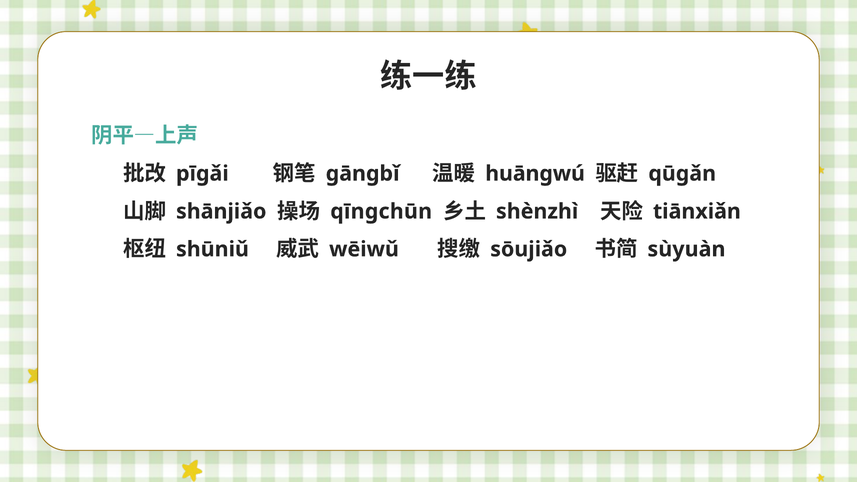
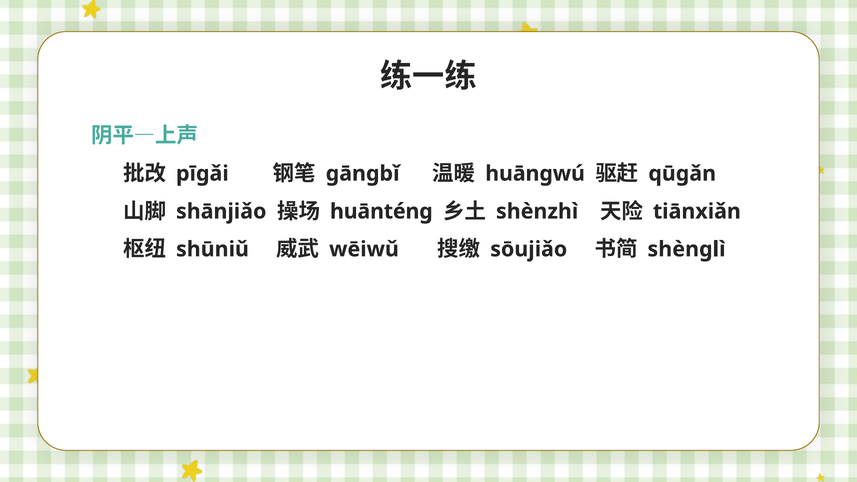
qīngchūn: qīngchūn -> huānténg (381, 211)
sùyuàn: sùyuàn -> shènglì (686, 249)
